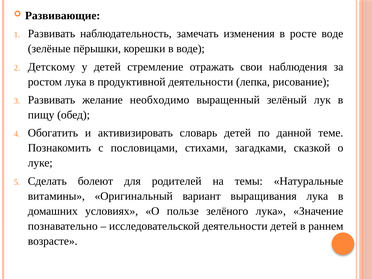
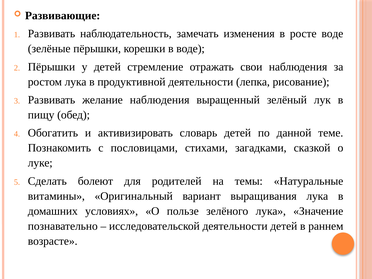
Детскому: Детскому -> Пёрышки (51, 67)
желание необходимо: необходимо -> наблюдения (160, 100)
